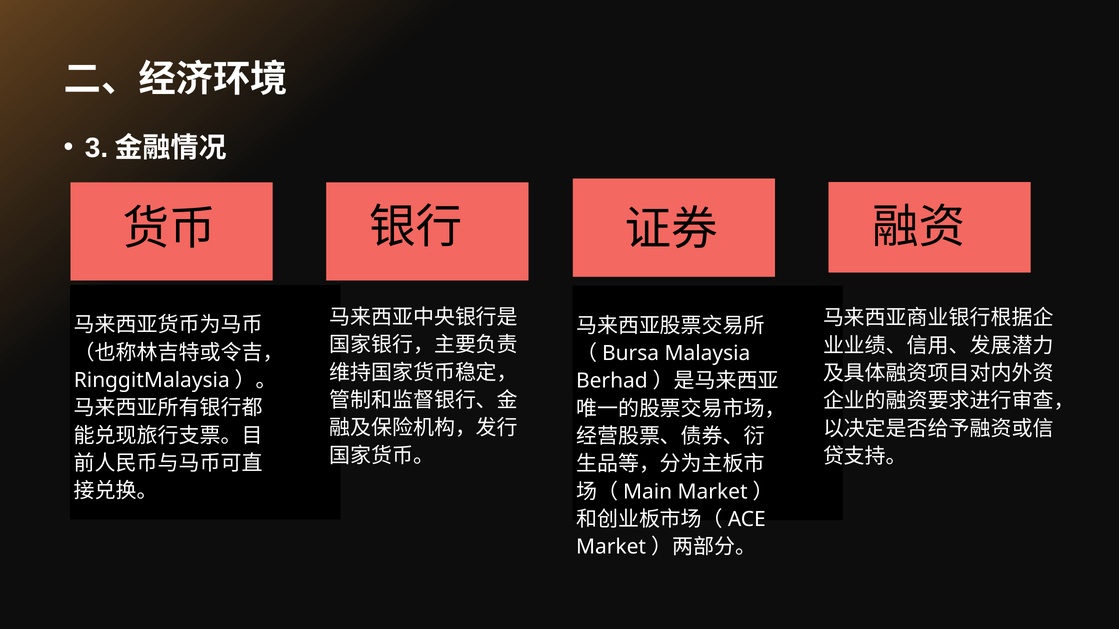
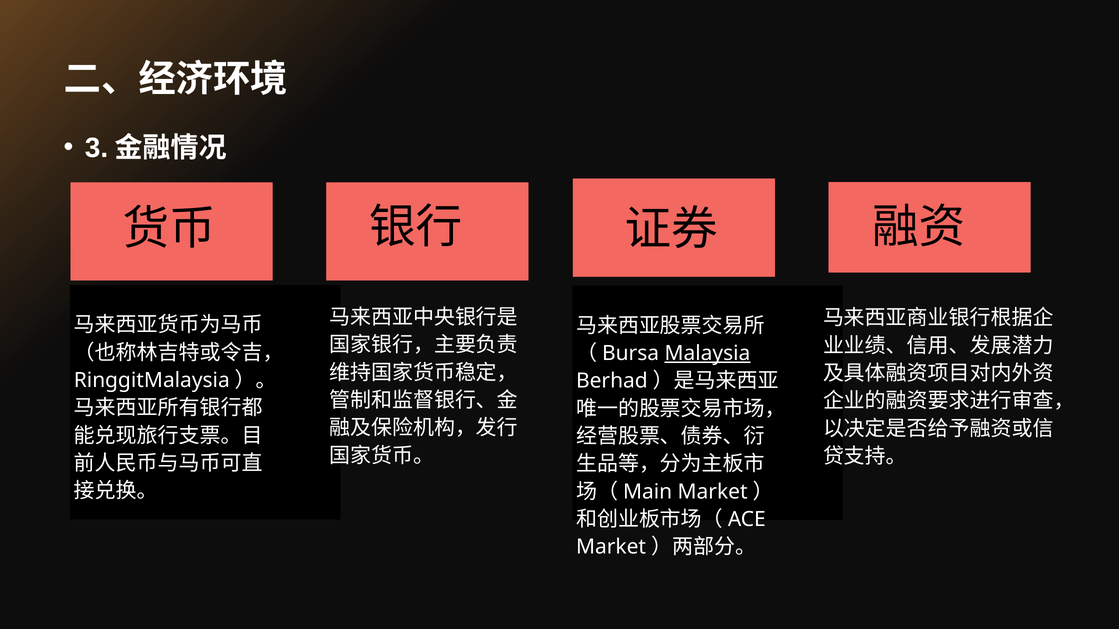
Malaysia underline: none -> present (707, 354)
